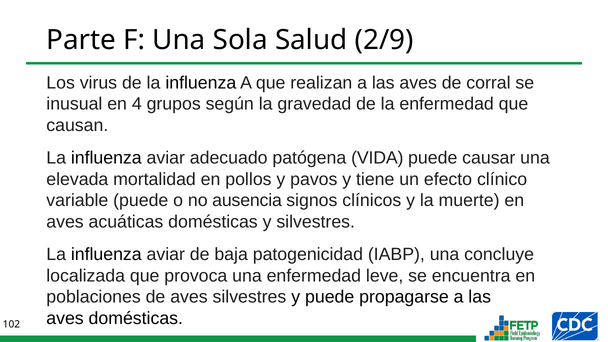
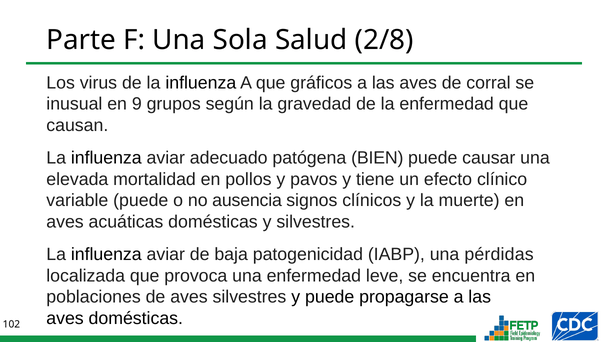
2/9: 2/9 -> 2/8 (384, 40)
realizan: realizan -> gráficos (321, 83)
4: 4 -> 9 (137, 104)
VIDA: VIDA -> BIEN (377, 158)
concluye: concluye -> pérdidas (499, 255)
